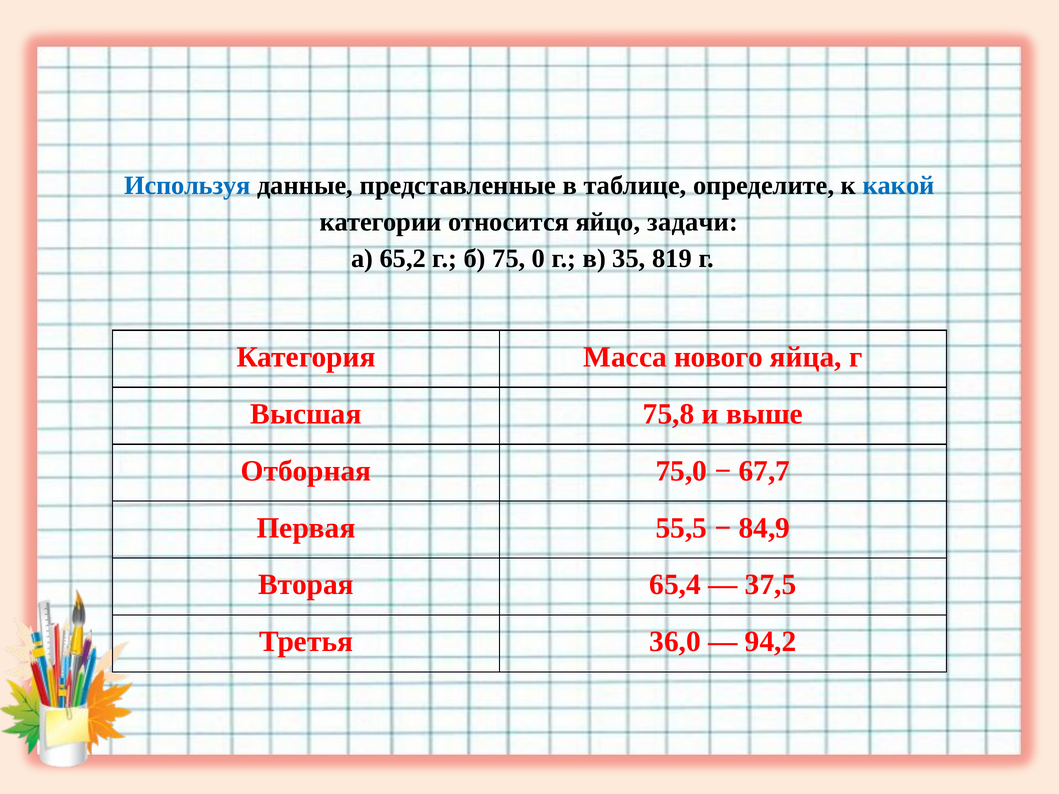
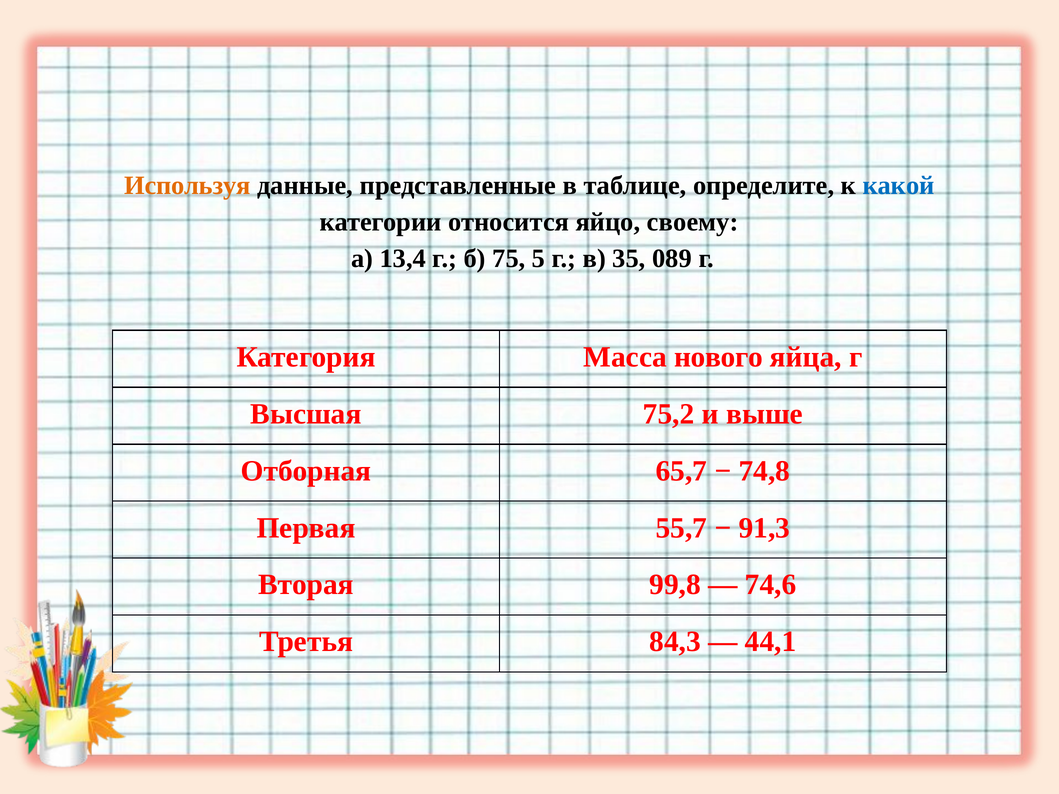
Используя colour: blue -> orange (187, 186)
задачи: задачи -> своему (693, 222)
65,2: 65,2 -> 13,4 (403, 259)
0: 0 -> 5 (539, 259)
819: 819 -> 089 (672, 259)
75,8: 75,8 -> 75,2 (669, 414)
75,0: 75,0 -> 65,7 (681, 471)
67,7: 67,7 -> 74,8 (764, 471)
55,5: 55,5 -> 55,7 (681, 528)
84,9: 84,9 -> 91,3 (764, 528)
65,4: 65,4 -> 99,8 (675, 585)
37,5: 37,5 -> 74,6 (771, 585)
36,0: 36,0 -> 84,3 (675, 642)
94,2: 94,2 -> 44,1 (771, 642)
